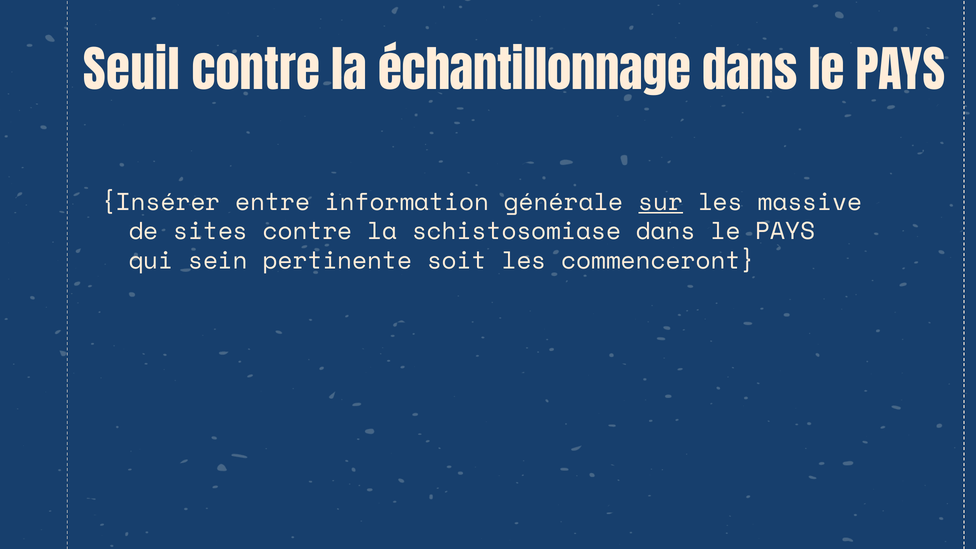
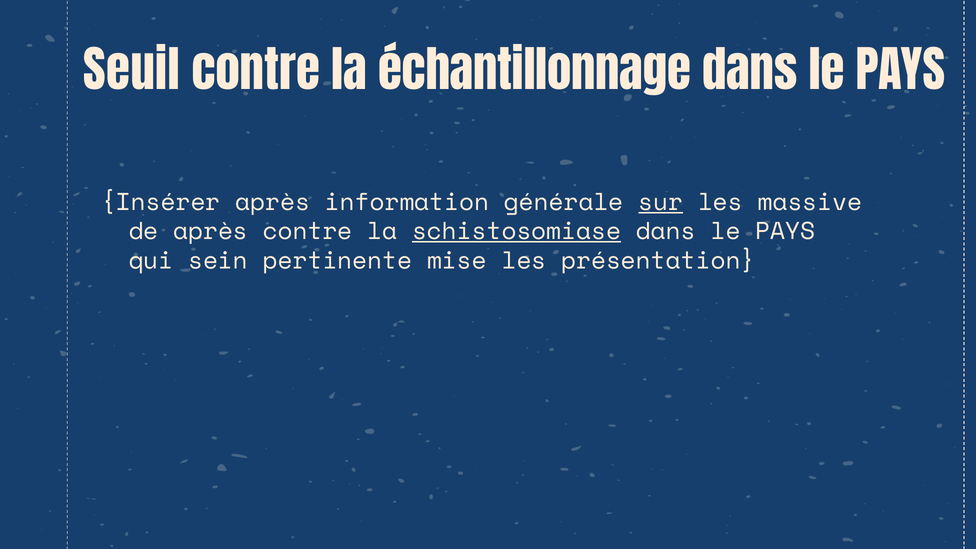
Insérer entre: entre -> après (273, 202)
de sites: sites -> après (211, 231)
schistosomiase underline: none -> present (517, 231)
soit: soit -> mise (457, 261)
commenceront: commenceront -> présentation (658, 261)
